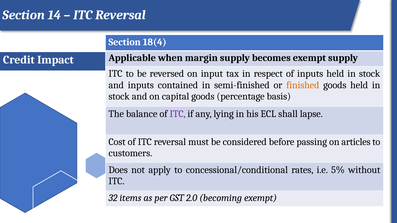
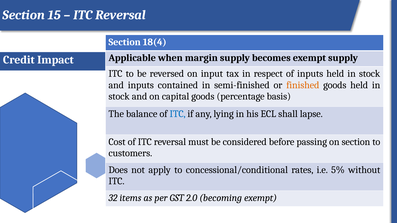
14: 14 -> 15 (54, 15)
ITC colour: purple -> blue (178, 114)
on articles: articles -> section (356, 142)
